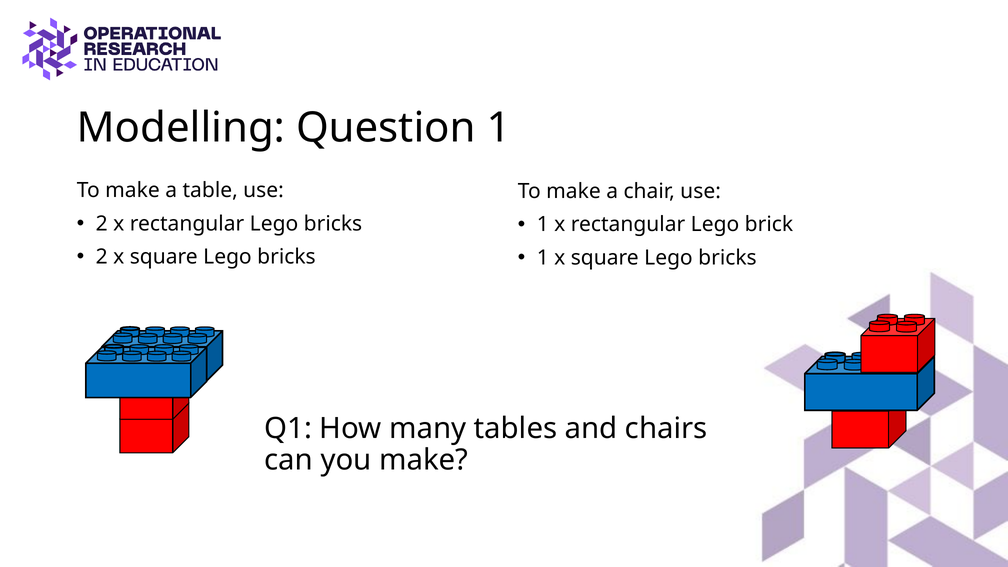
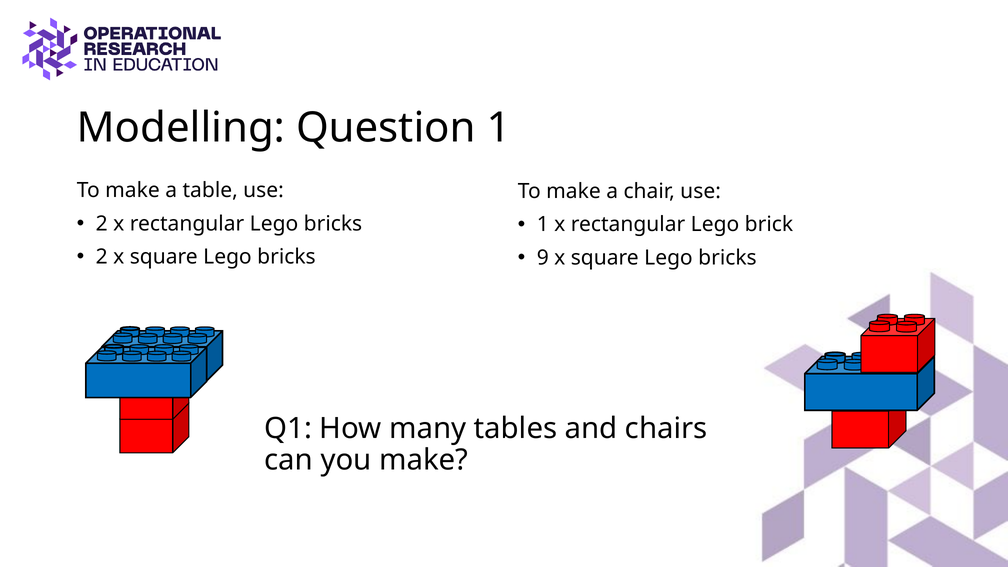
1: 1 -> 9 (543, 258)
